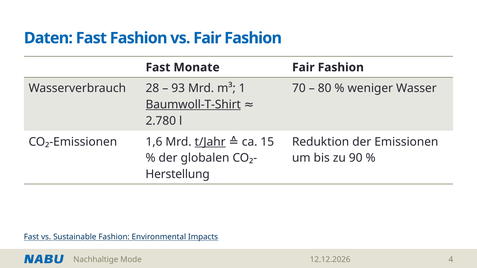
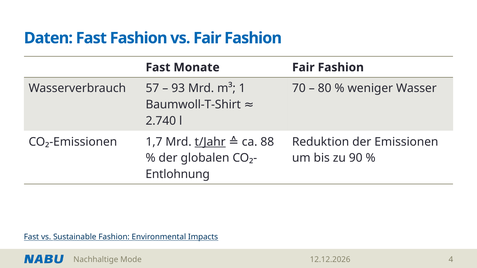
28: 28 -> 57 (152, 88)
Baumwoll-T-Shirt underline: present -> none (193, 105)
2.780: 2.780 -> 2.740 (161, 121)
1,6: 1,6 -> 1,7 (154, 142)
15: 15 -> 88 (267, 142)
Herstellung: Herstellung -> Entlohnung (178, 174)
